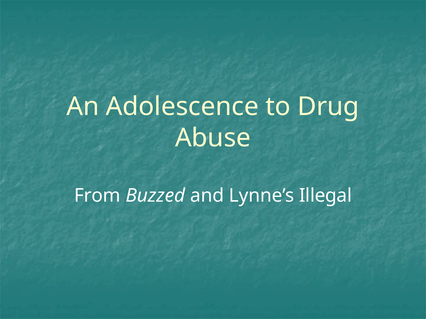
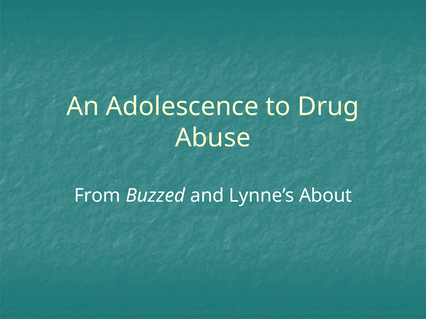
Illegal: Illegal -> About (326, 196)
